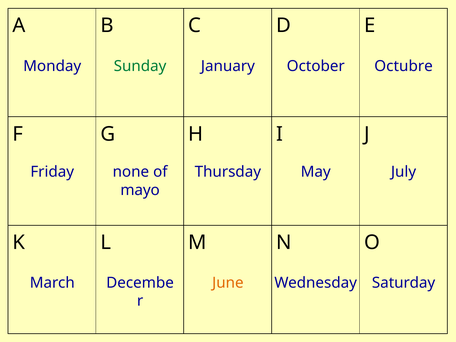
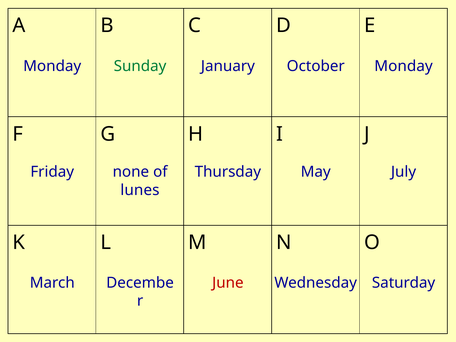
October Octubre: Octubre -> Monday (404, 66)
mayo: mayo -> lunes (140, 190)
June colour: orange -> red (228, 283)
